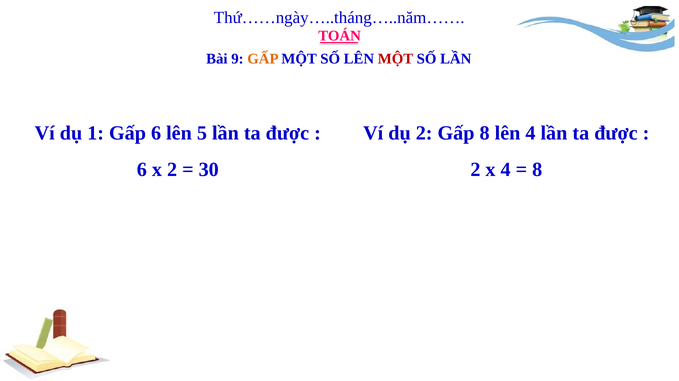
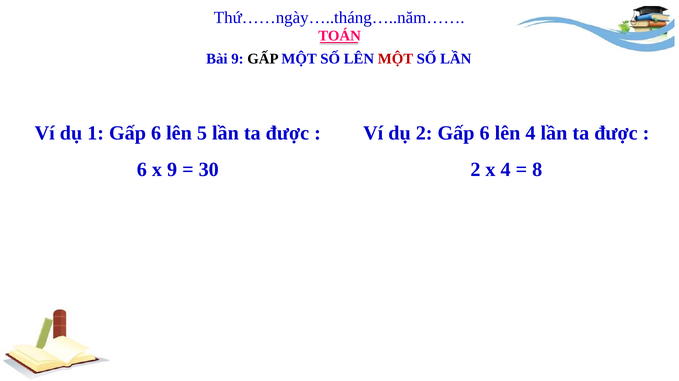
GẤP colour: orange -> black (263, 59)
2 Gấp 8: 8 -> 6 (485, 133)
x 2: 2 -> 9 (172, 170)
